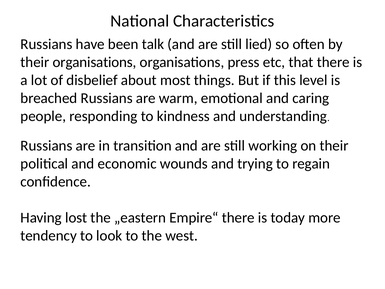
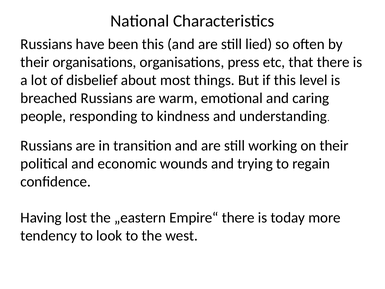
been talk: talk -> this (153, 44)
